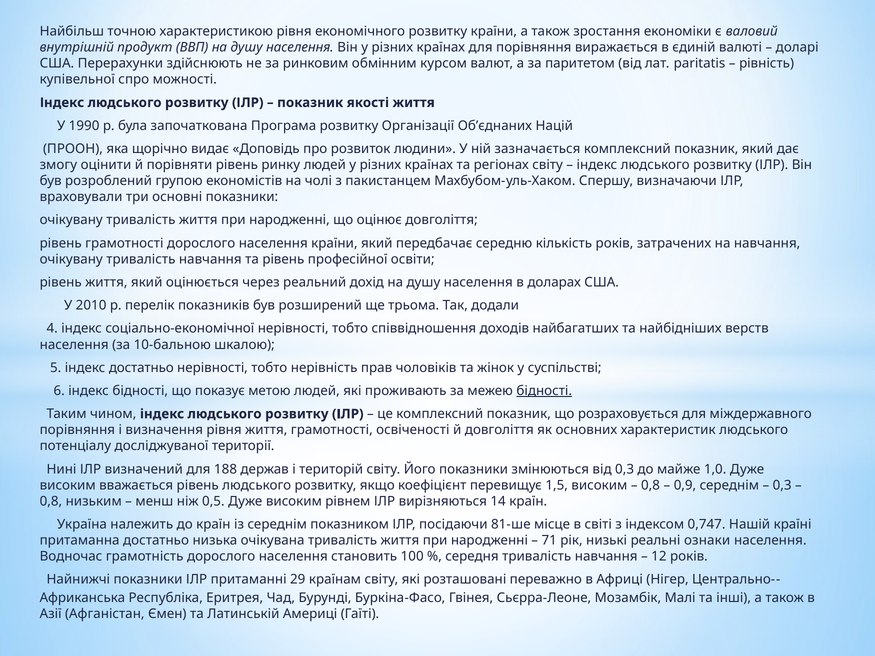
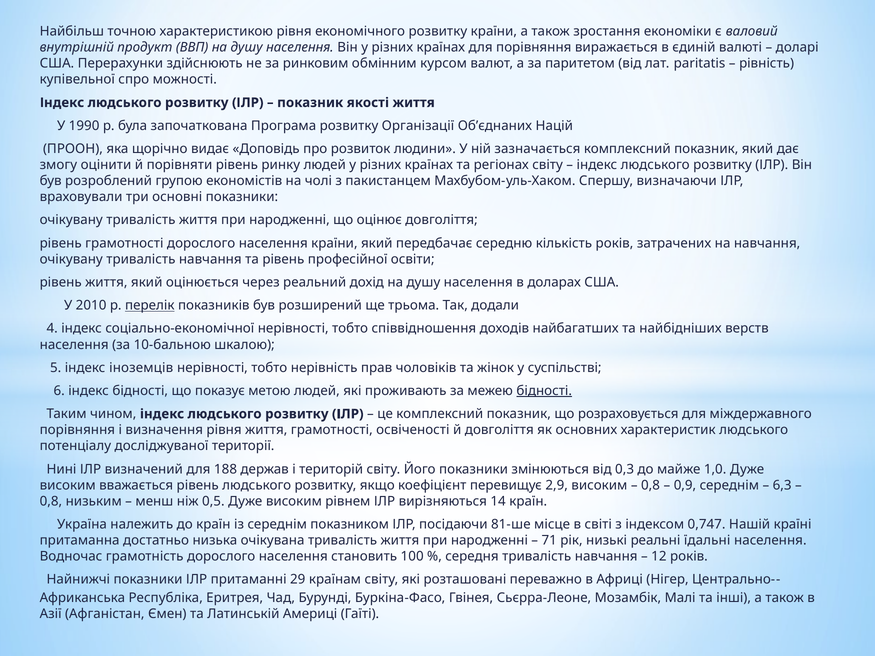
перелік underline: none -> present (150, 306)
індекс достатньо: достатньо -> іноземців (141, 368)
1,5: 1,5 -> 2,9 (557, 485)
0,3: 0,3 -> 6,3 (782, 485)
ознаки: ознаки -> їдальні (707, 541)
